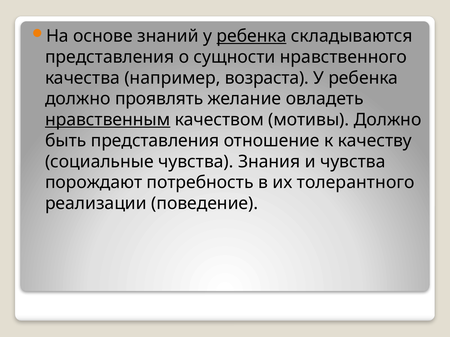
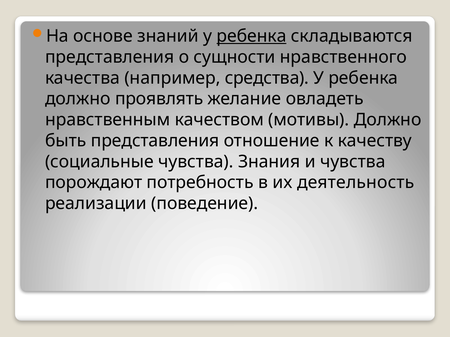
возраста: возраста -> средства (267, 78)
нравственным underline: present -> none (108, 120)
толерантного: толерантного -> деятельность (356, 183)
